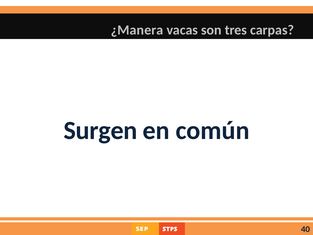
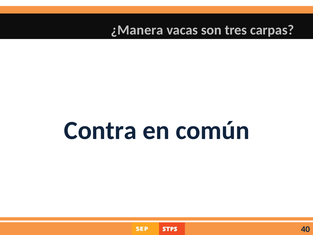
Surgen: Surgen -> Contra (100, 130)
